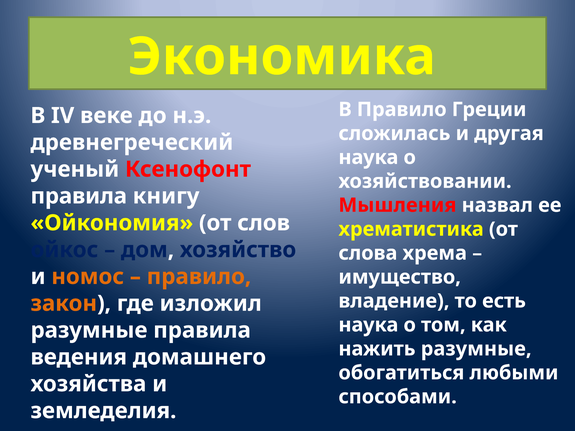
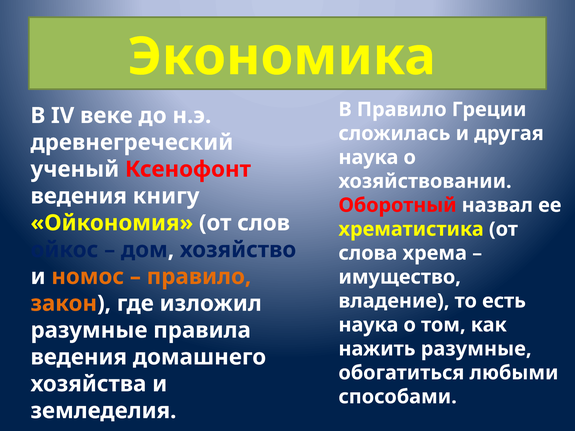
правила: правила -> ведения (79, 196)
Мышления: Мышления -> Оборотный (398, 205)
